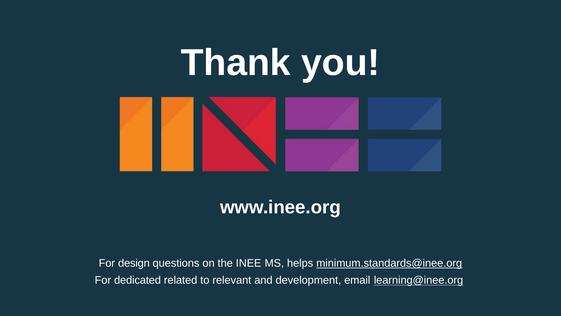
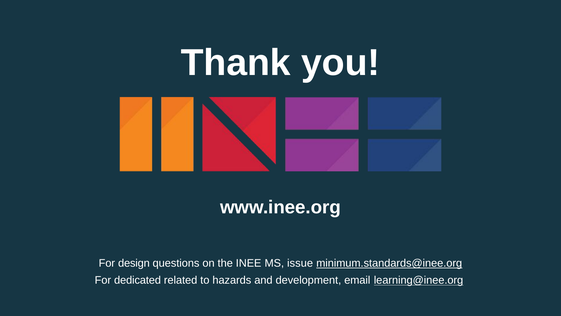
helps: helps -> issue (300, 263)
relevant: relevant -> hazards (232, 280)
